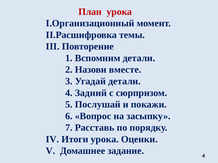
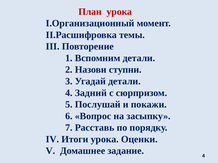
вместе: вместе -> ступни (125, 70)
